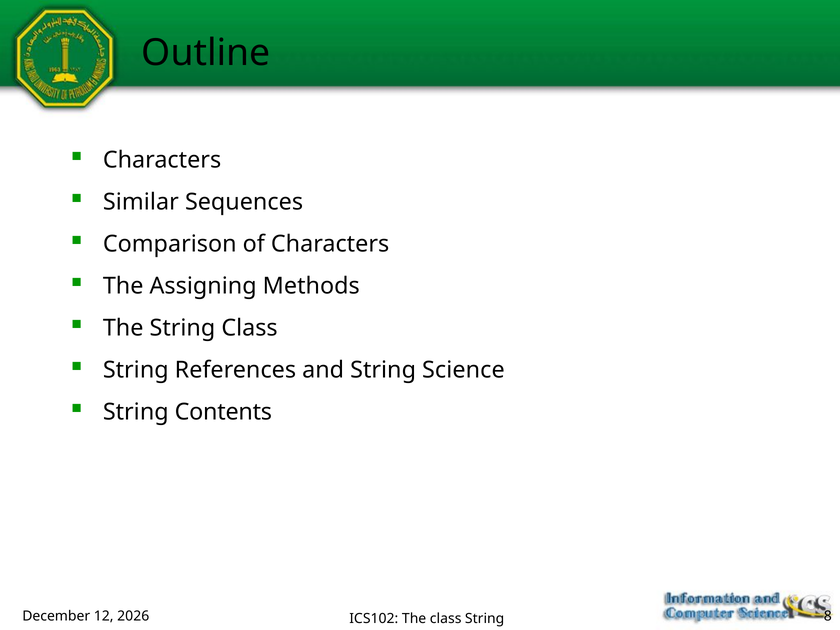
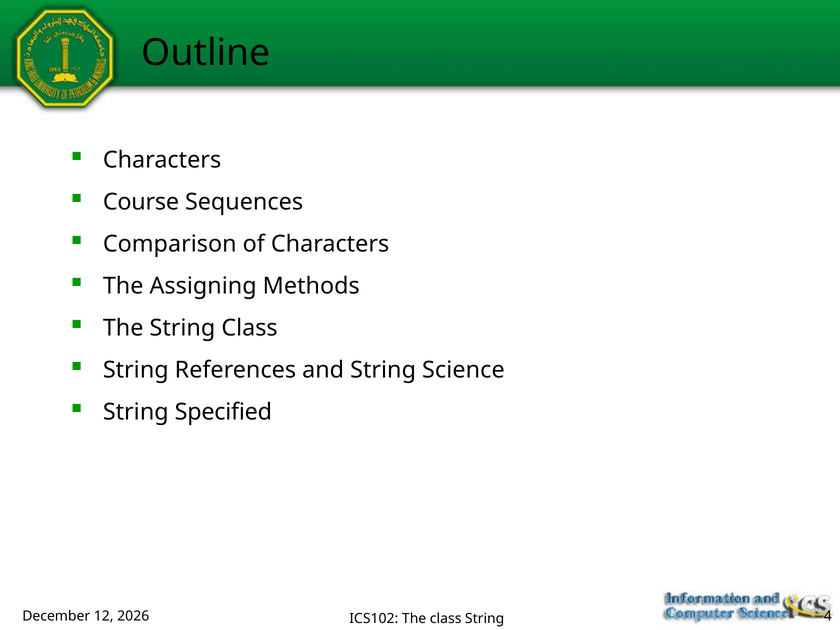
Similar: Similar -> Course (141, 202)
Contents: Contents -> Specified (223, 412)
8: 8 -> 4 (828, 616)
